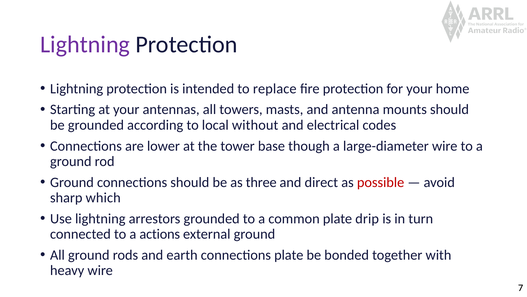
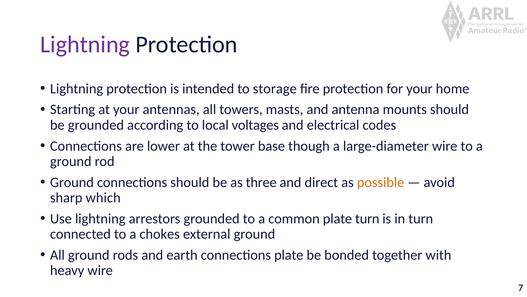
replace: replace -> storage (275, 89)
without: without -> voltages (255, 125)
possible colour: red -> orange (381, 182)
plate drip: drip -> turn (367, 218)
actions: actions -> chokes (160, 234)
